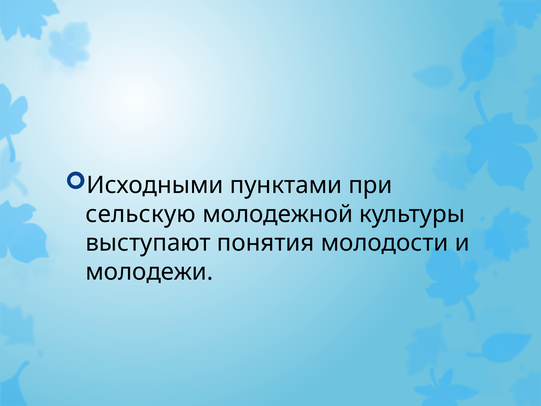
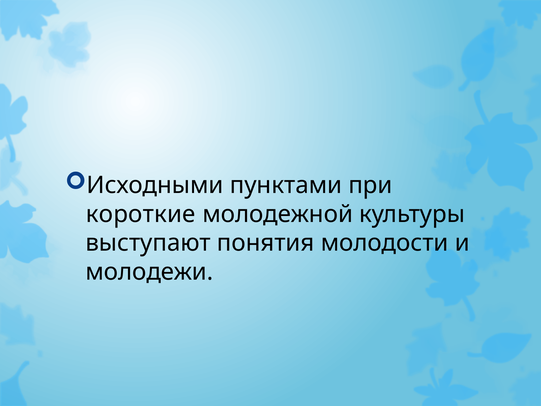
сельскую: сельскую -> короткие (141, 214)
